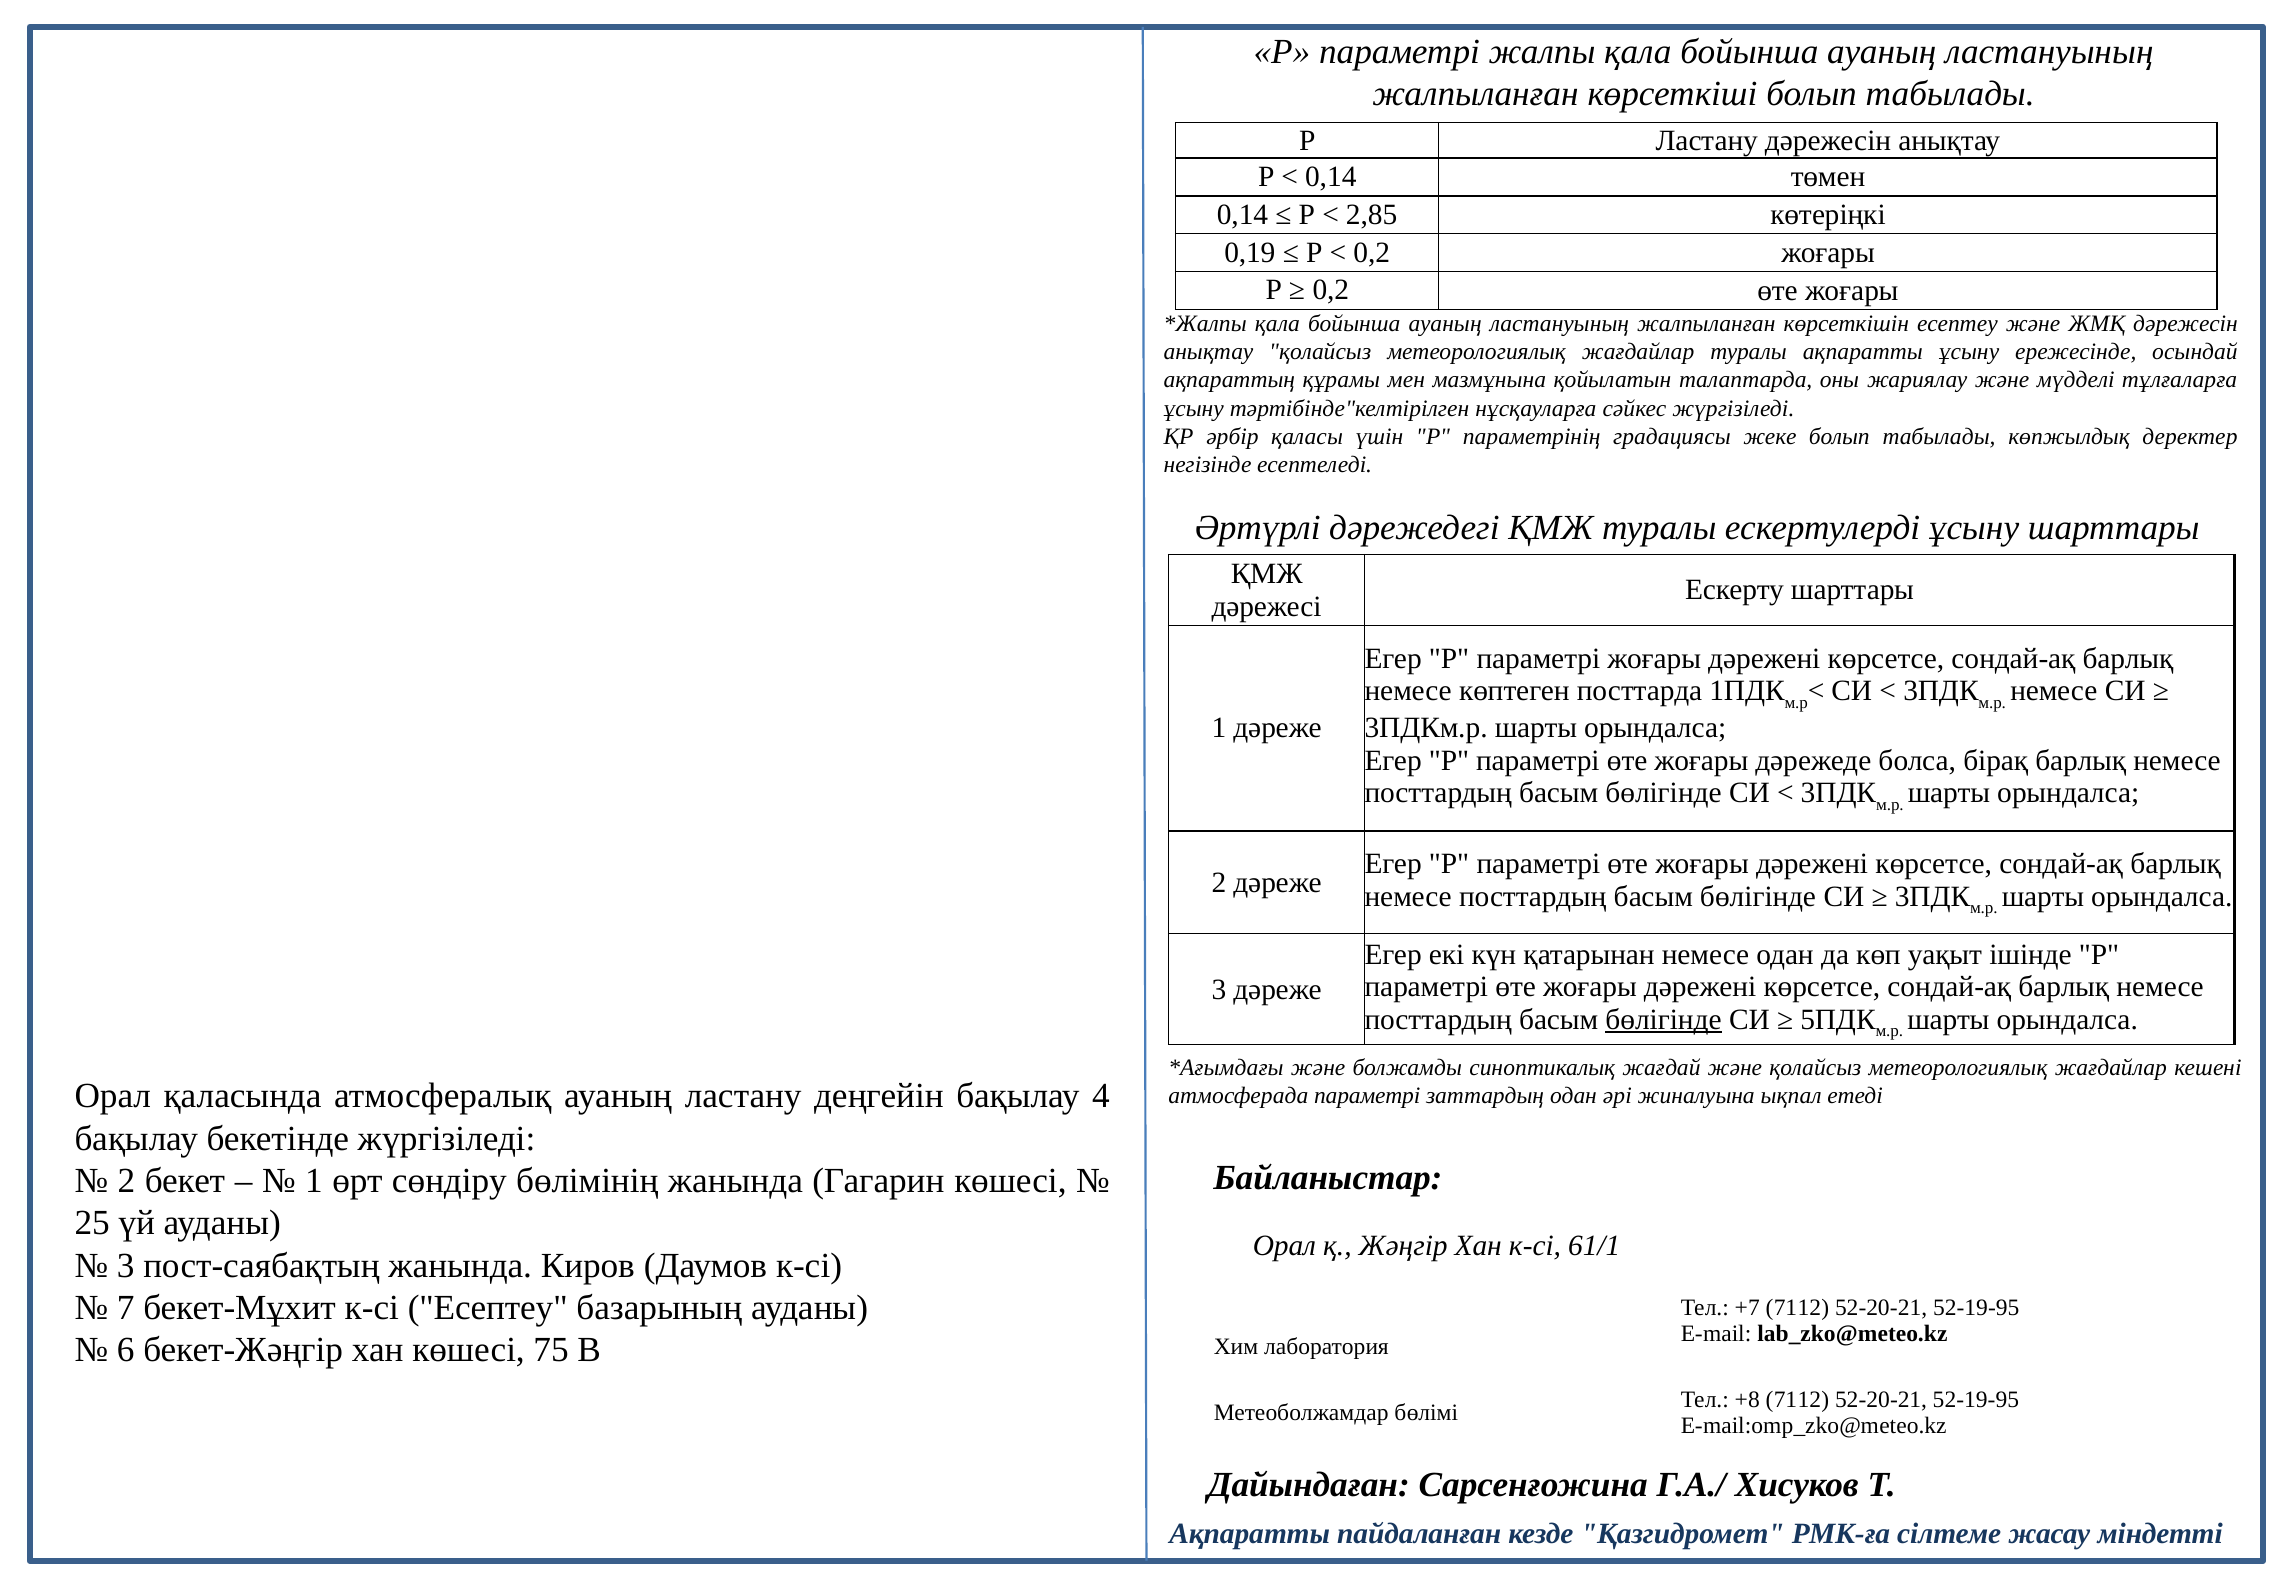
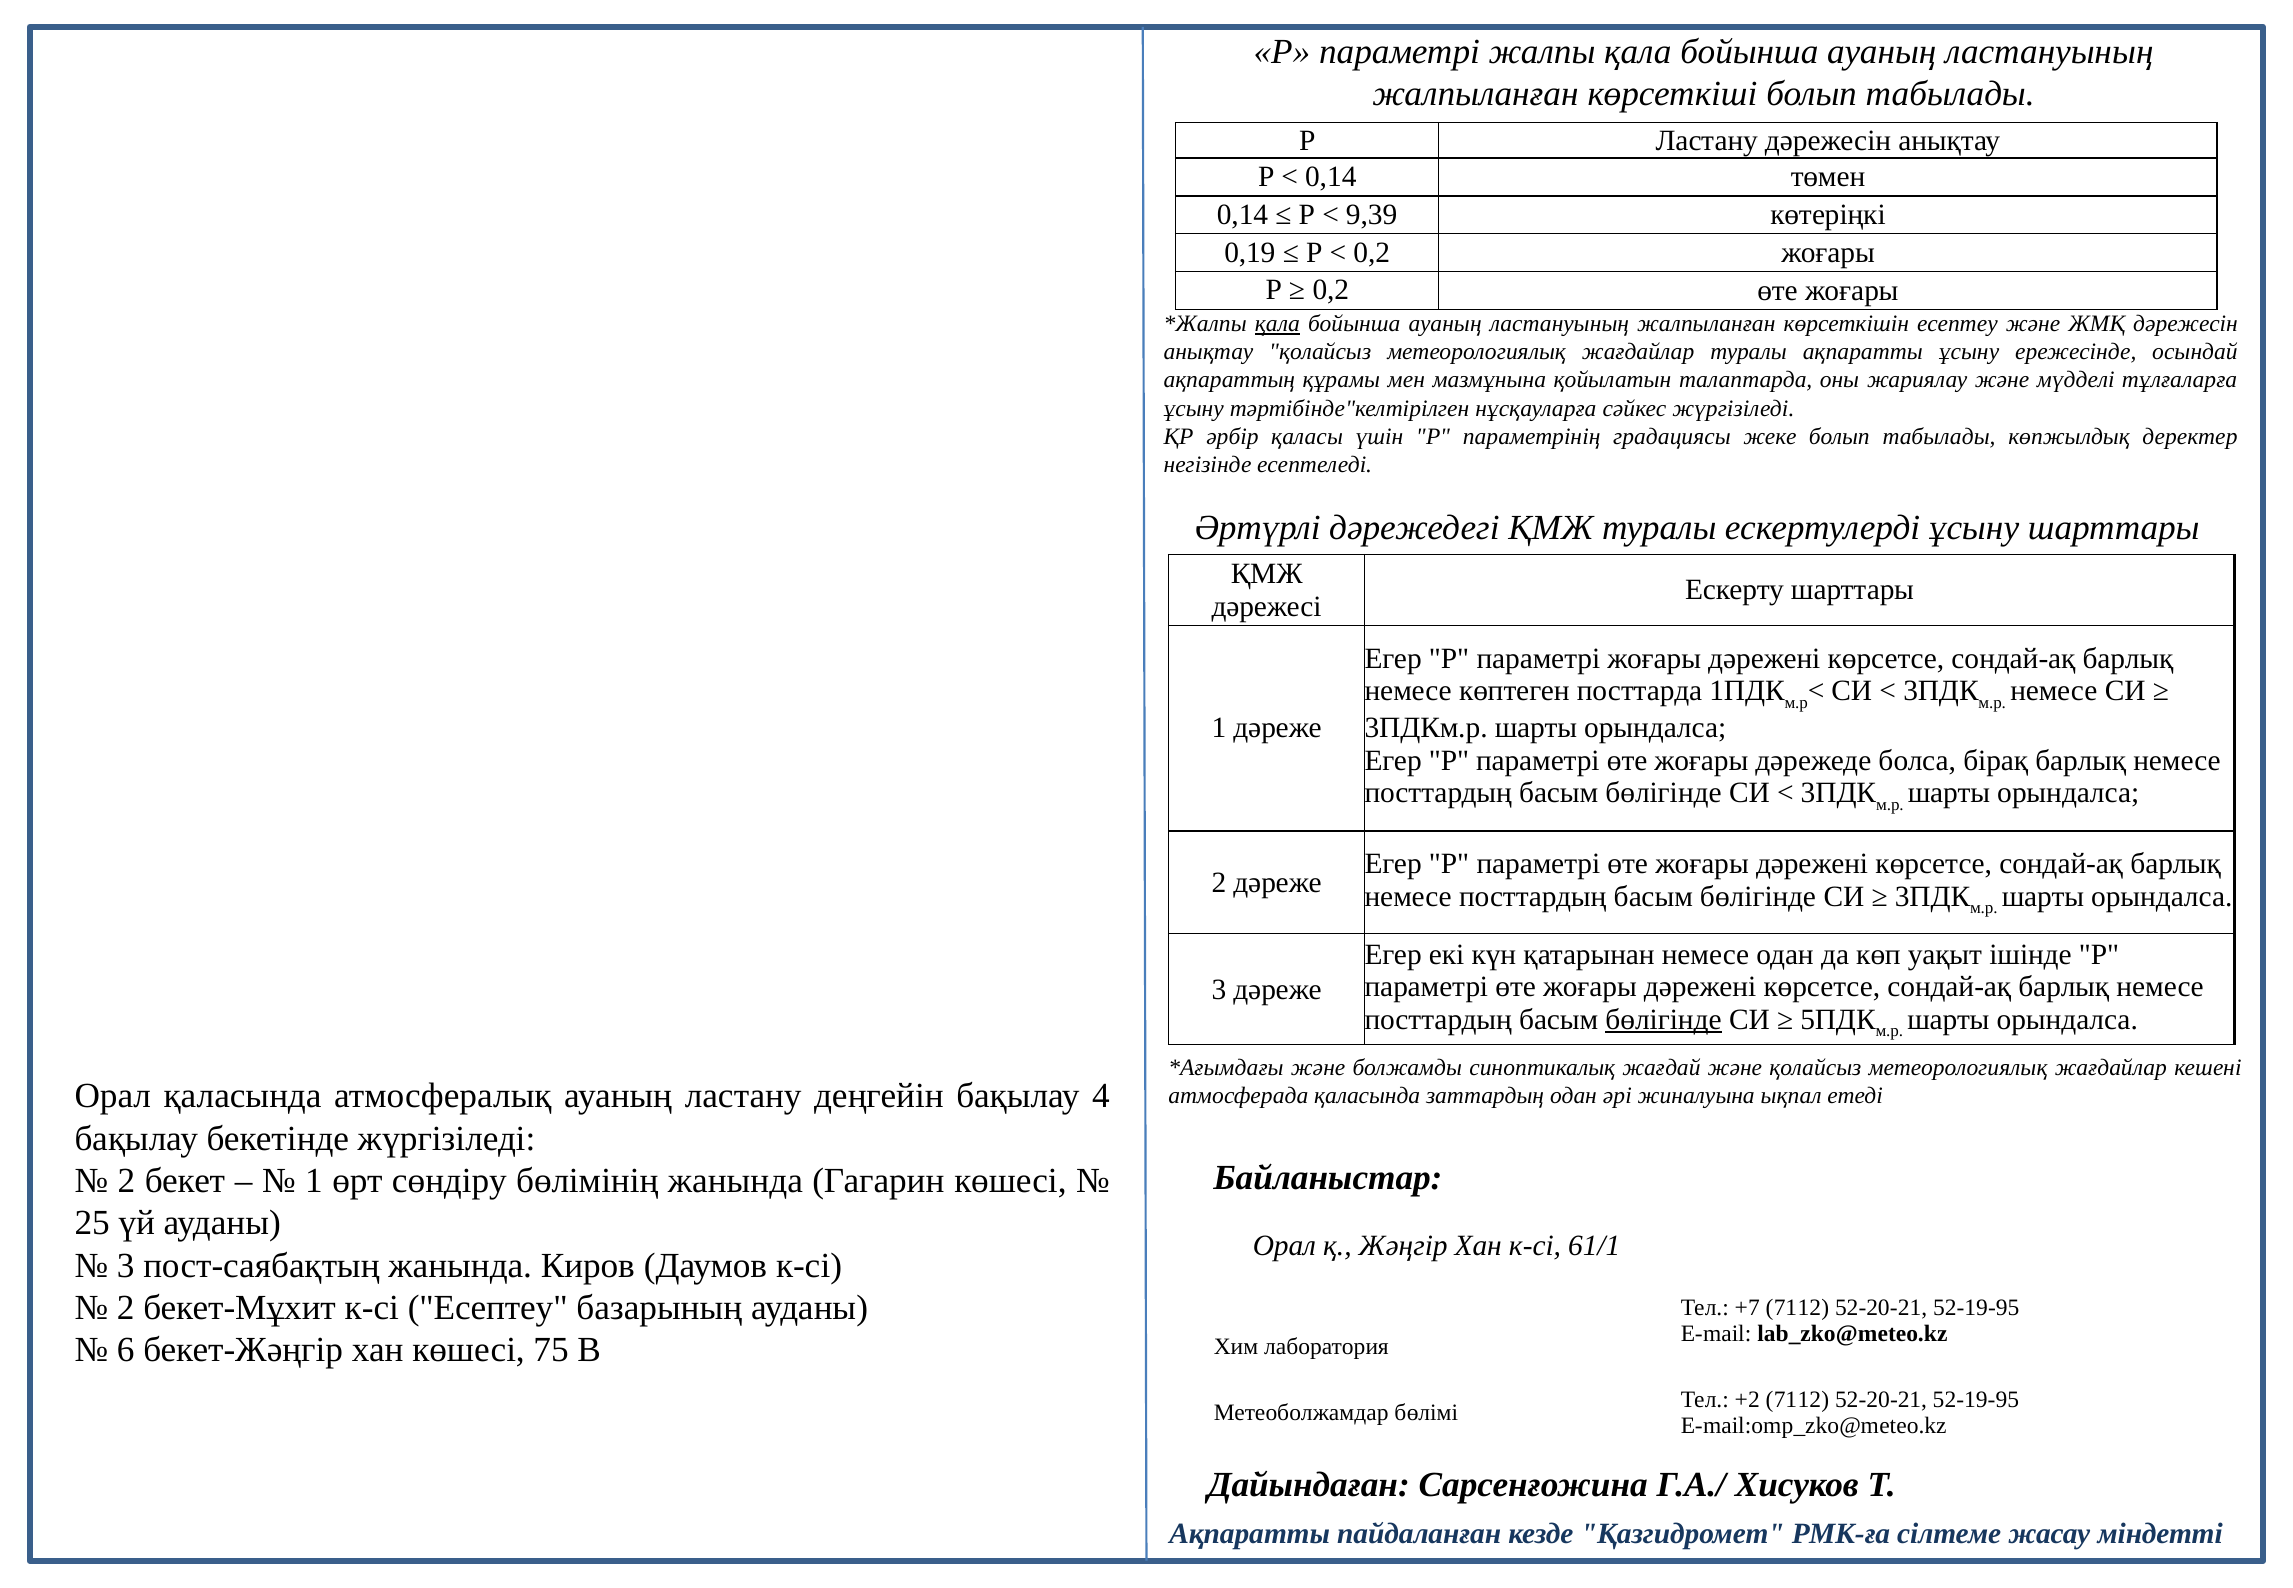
2,85: 2,85 -> 9,39 (1372, 214)
қала underline: none -> present (1277, 324)
атмосферада параметрі: параметрі -> қаласында (1367, 1096)
7: 7 -> 2 (126, 1307)
+8: +8 -> +2 (1747, 1399)
